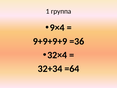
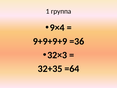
32×4: 32×4 -> 32×3 (57, 55)
32+34: 32+34 -> 32+35 (50, 69)
